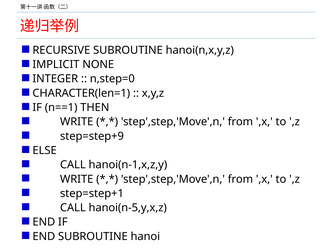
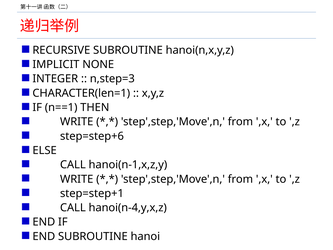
n,step=0: n,step=0 -> n,step=3 (112, 79)
step=step+9: step=step+9 -> step=step+6 (92, 136)
hanoi(n-5,y,x,z: hanoi(n-5,y,x,z -> hanoi(n-4,y,x,z (128, 208)
